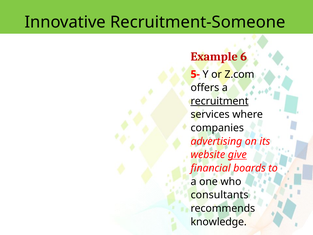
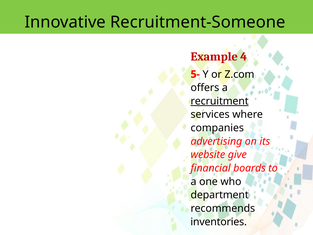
6: 6 -> 4 (244, 56)
give underline: present -> none (237, 155)
consultants: consultants -> department (220, 195)
knowledge: knowledge -> inventories (219, 222)
